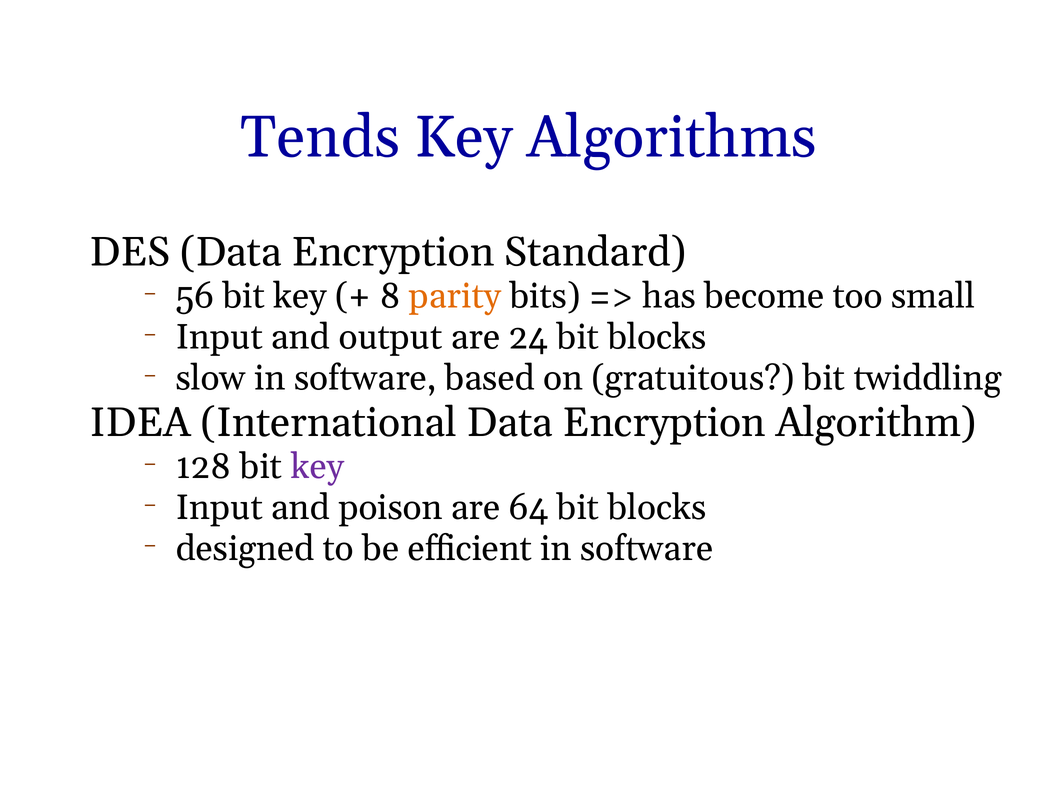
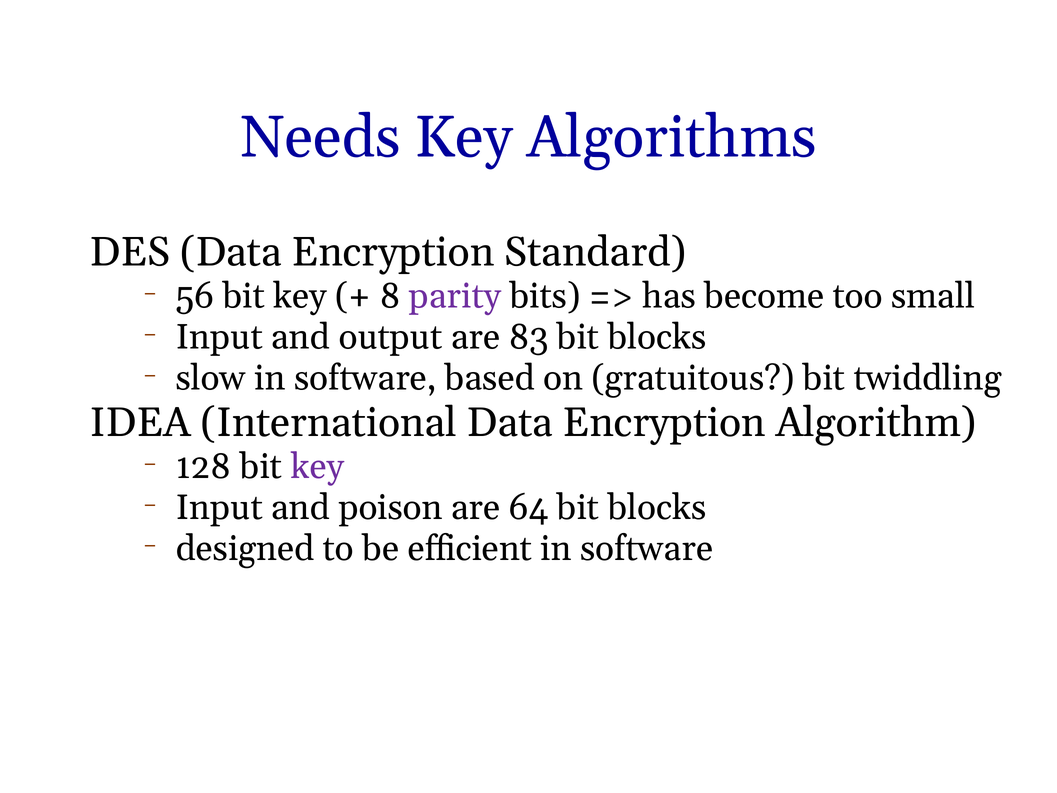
Tends: Tends -> Needs (320, 137)
parity colour: orange -> purple (455, 296)
24: 24 -> 83 (529, 337)
